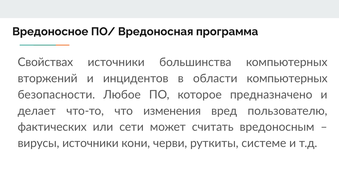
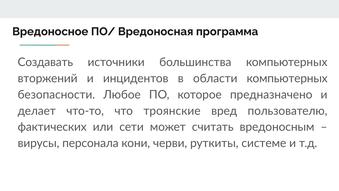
Свойствах: Свойствах -> Создавать (45, 62)
изменения: изменения -> троянские (172, 111)
вирусы источники: источники -> персонала (90, 143)
